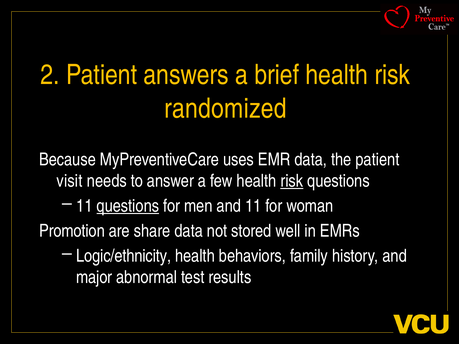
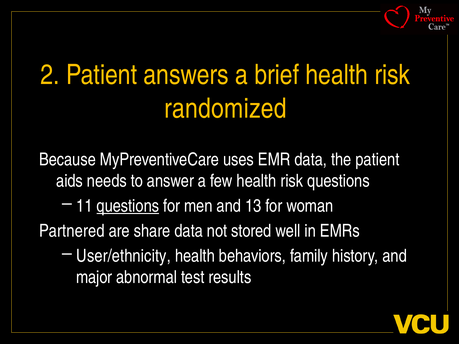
visit: visit -> aids (70, 181)
risk underline: present -> none (292, 181)
and 11: 11 -> 13 (253, 206)
Promotion: Promotion -> Partnered (72, 231)
Logic/ethnicity: Logic/ethnicity -> User/ethnicity (124, 256)
